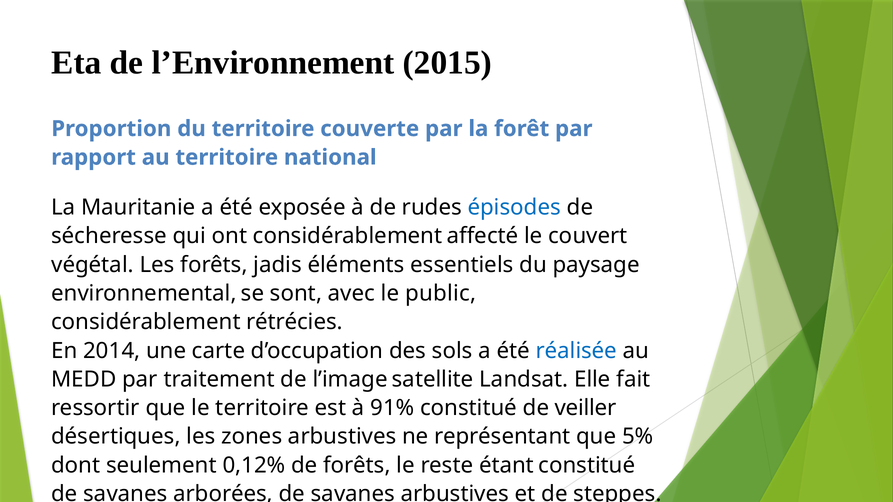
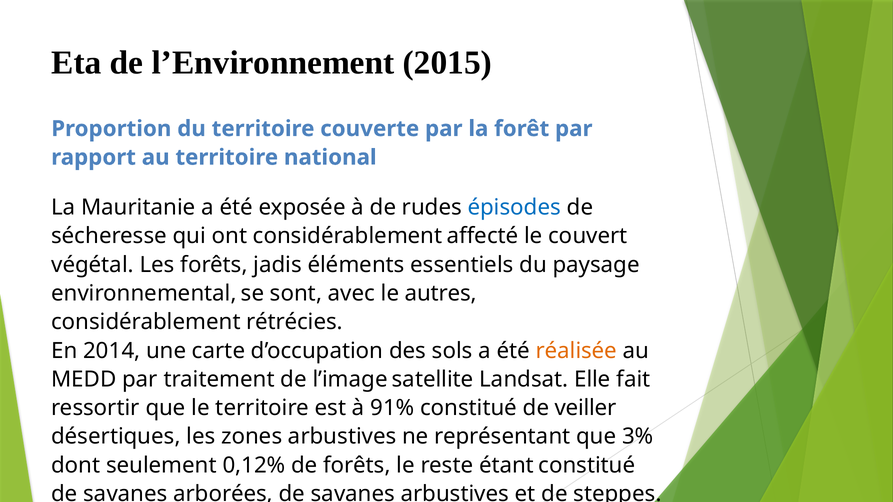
public: public -> autres (441, 294)
réalisée colour: blue -> orange (576, 351)
5%: 5% -> 3% (638, 437)
